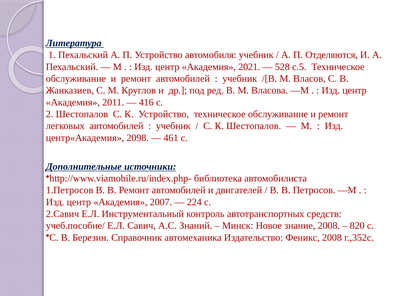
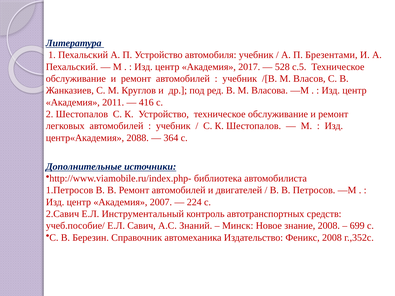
Отделяются: Отделяются -> Брезентами (331, 55)
2021: 2021 -> 2017 (249, 67)
2098: 2098 -> 2088 (138, 138)
461: 461 -> 364 (171, 138)
820: 820 -> 699 (357, 226)
